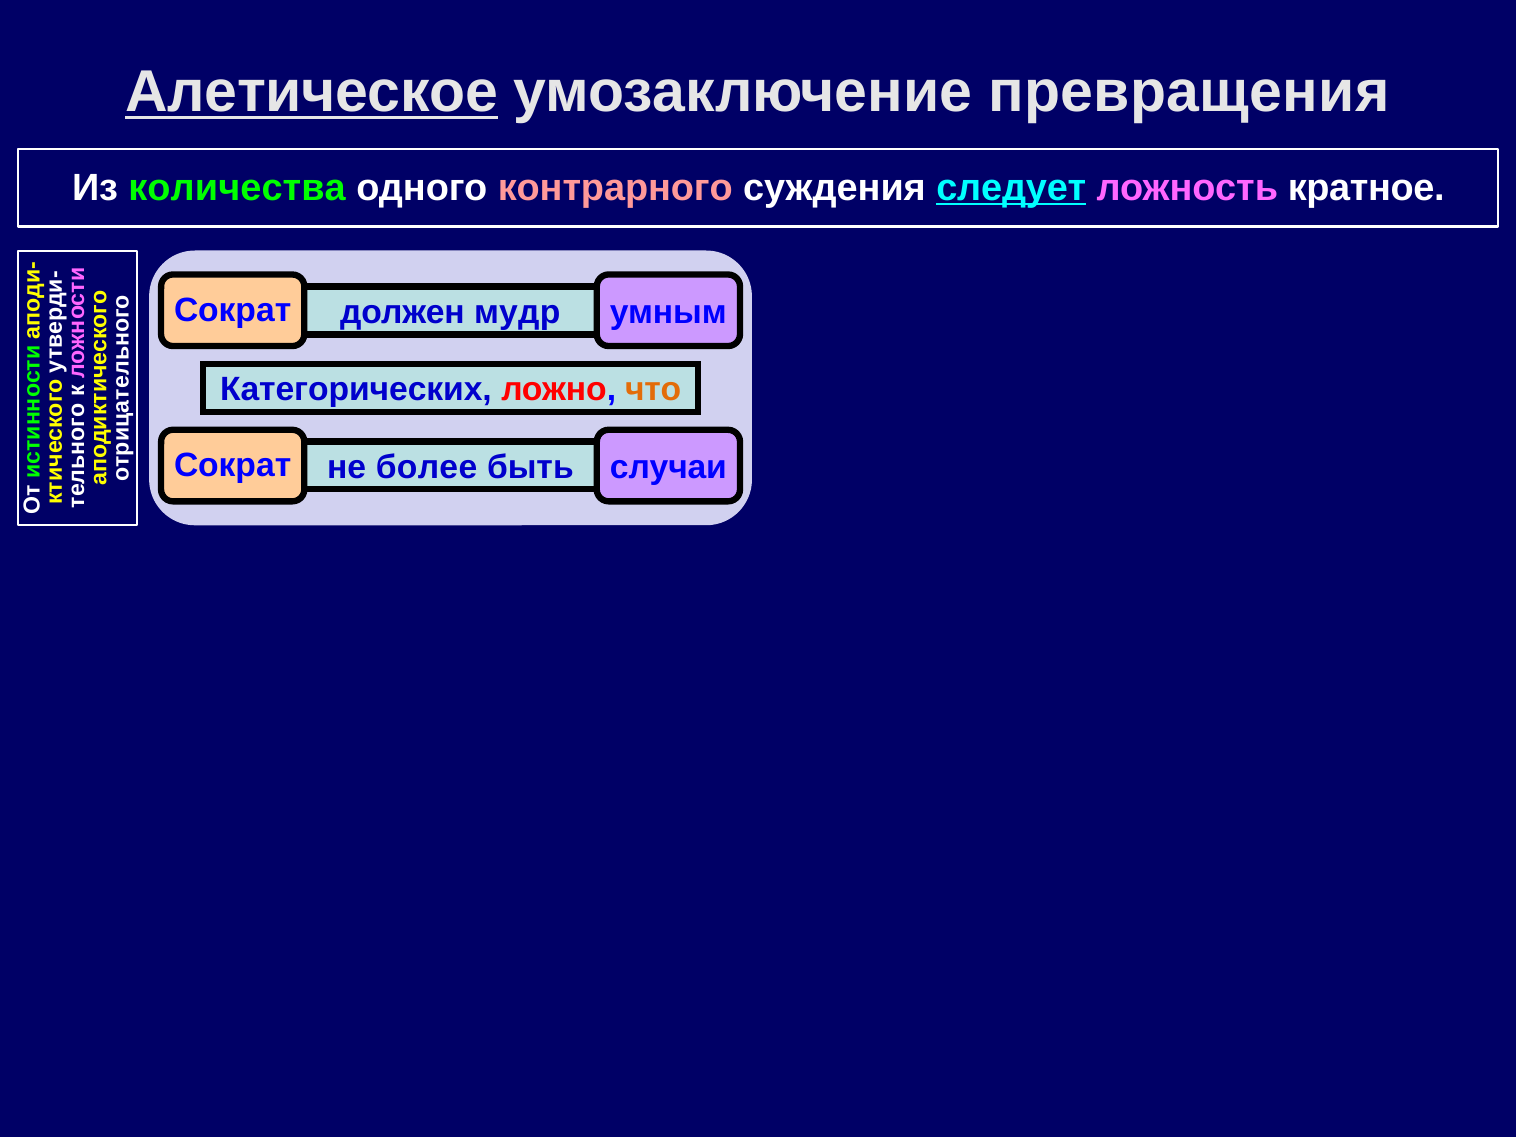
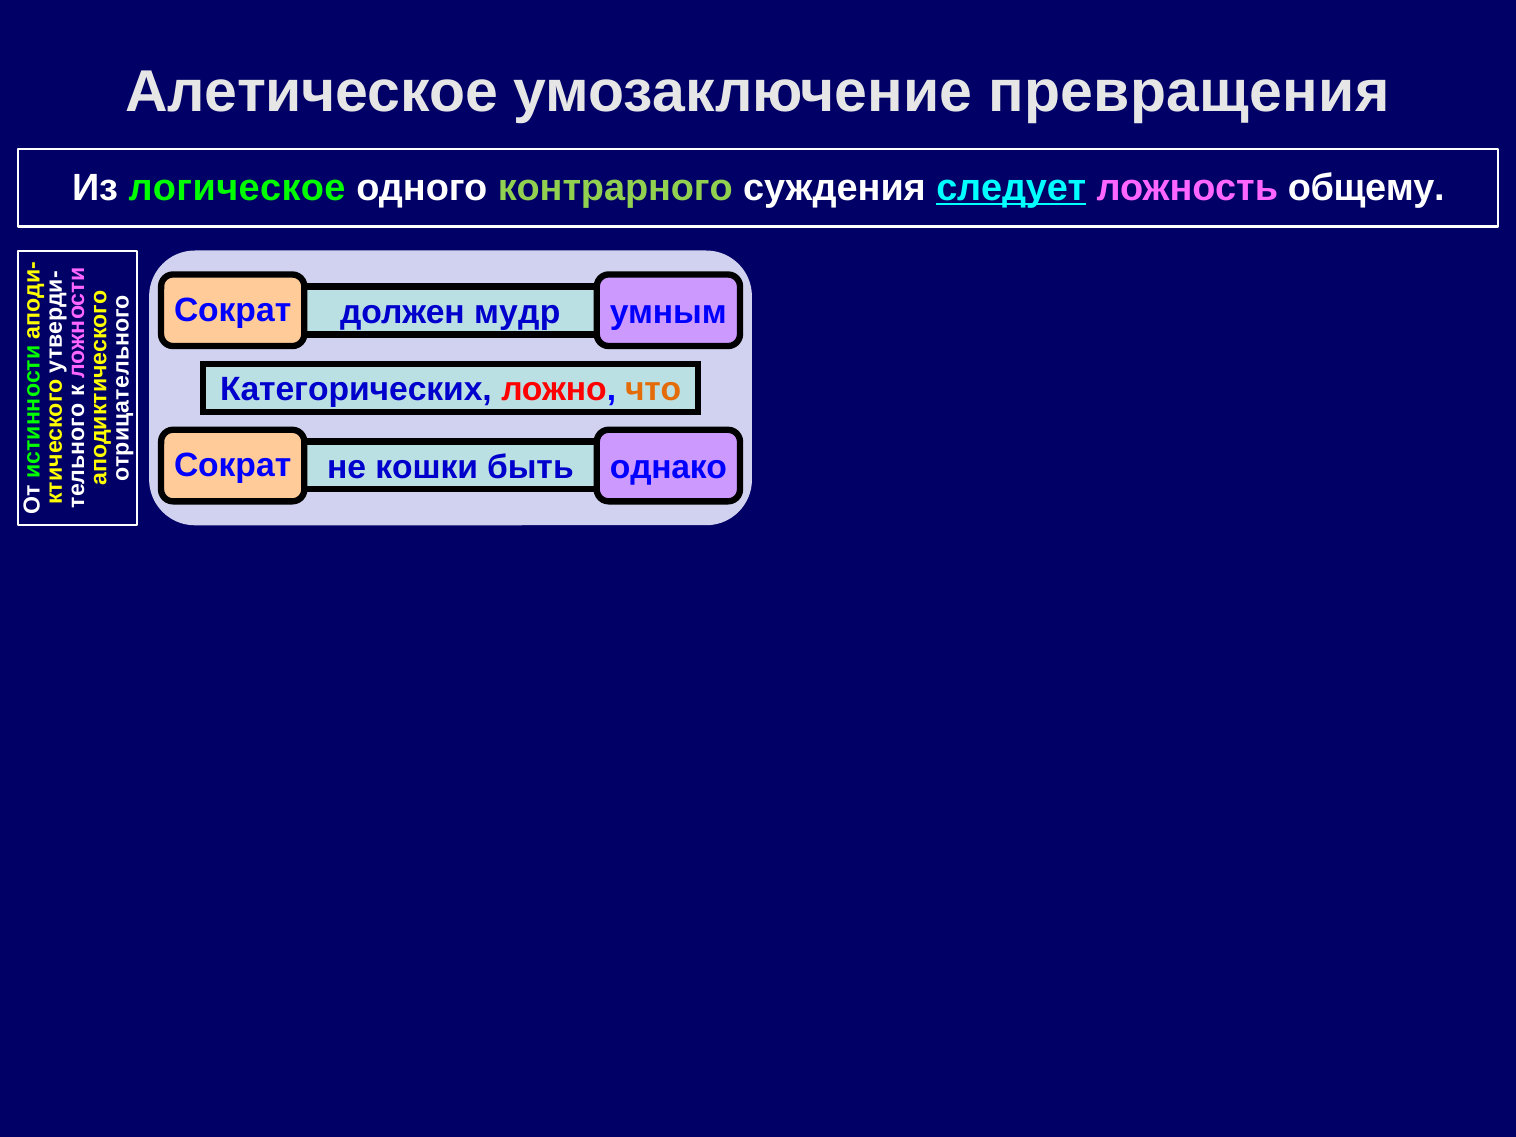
Алетическое underline: present -> none (312, 92)
количества: количества -> логическое (237, 188)
контрарного colour: pink -> light green (615, 188)
кратное: кратное -> общему (1366, 188)
случаи: случаи -> однако (668, 468)
более: более -> кошки (427, 467)
